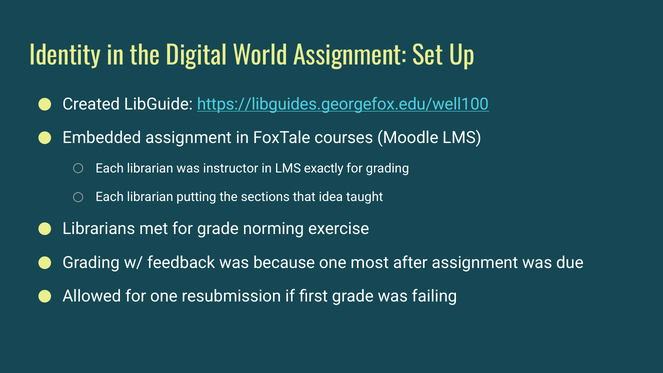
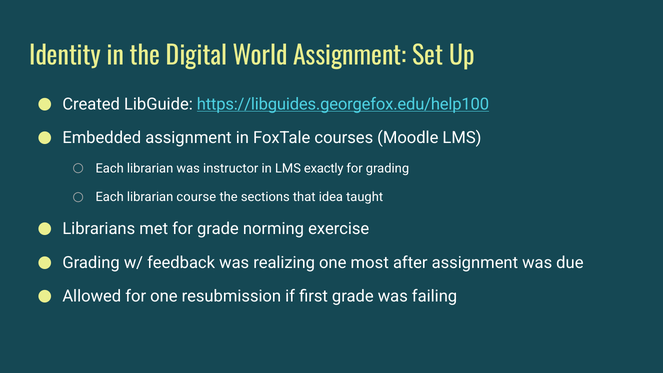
https://libguides.georgefox.edu/well100: https://libguides.georgefox.edu/well100 -> https://libguides.georgefox.edu/help100 (343, 104)
putting: putting -> course (196, 197)
because: because -> realizing (284, 263)
